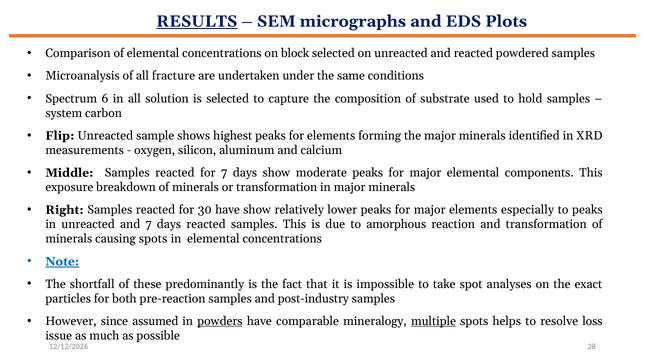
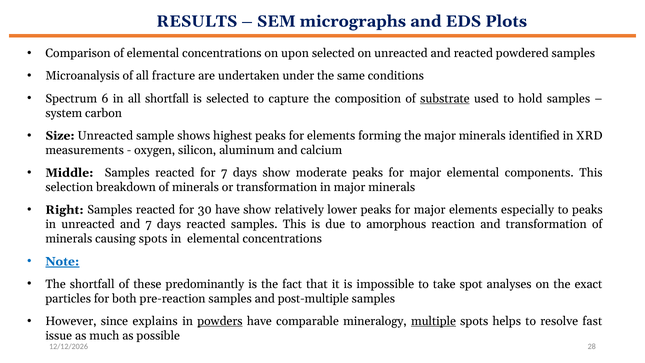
RESULTS underline: present -> none (197, 21)
block: block -> upon (295, 53)
all solution: solution -> shortfall (167, 99)
substrate underline: none -> present (445, 99)
Flip: Flip -> Size (60, 136)
exposure: exposure -> selection (69, 187)
post-industry: post-industry -> post-multiple (313, 298)
assumed: assumed -> explains (155, 321)
loss: loss -> fast (592, 321)
